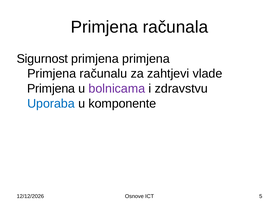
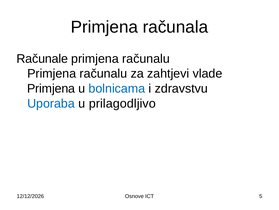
Sigurnost: Sigurnost -> Računale (42, 59)
primjena: primjena -> računalu (146, 59)
bolnicama colour: purple -> blue (117, 88)
komponente: komponente -> prilagodljivo (122, 103)
